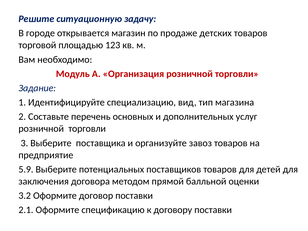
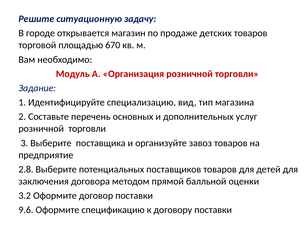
123: 123 -> 670 (113, 45)
5.9: 5.9 -> 2.8 (26, 169)
2.1: 2.1 -> 9.6 (26, 210)
